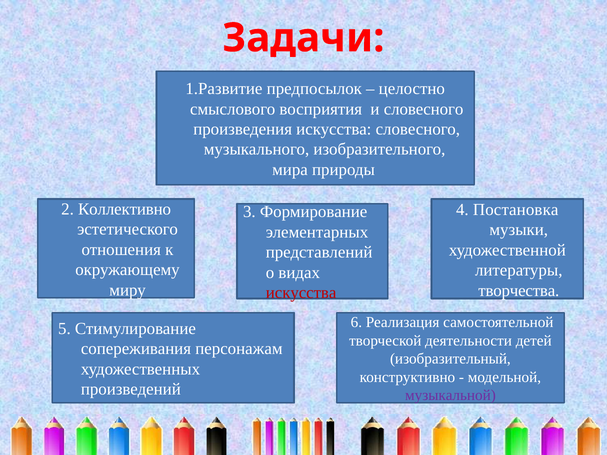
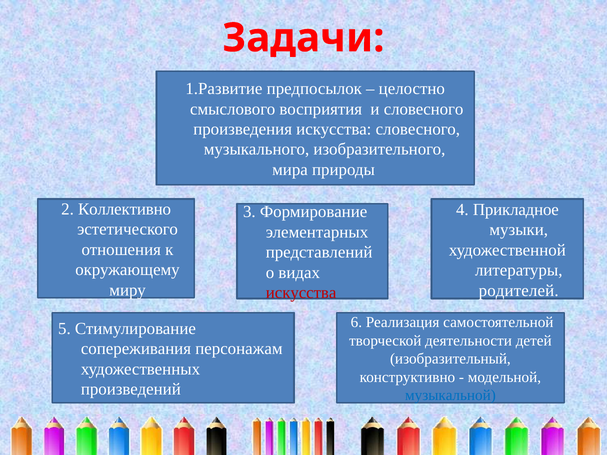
Постановка: Постановка -> Прикладное (516, 210)
творчества: творчества -> родителей (519, 291)
музыкальной colour: purple -> blue (450, 395)
